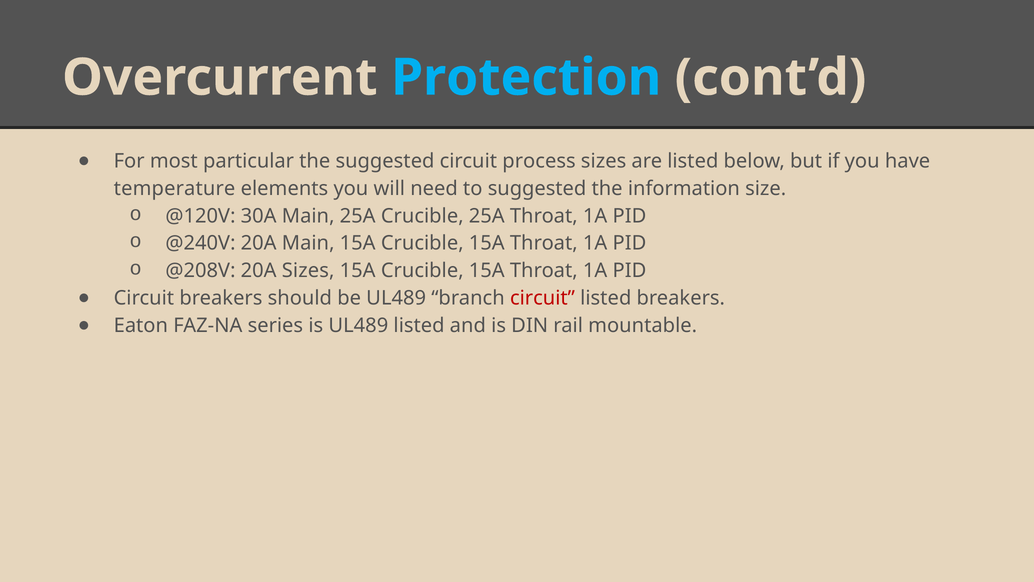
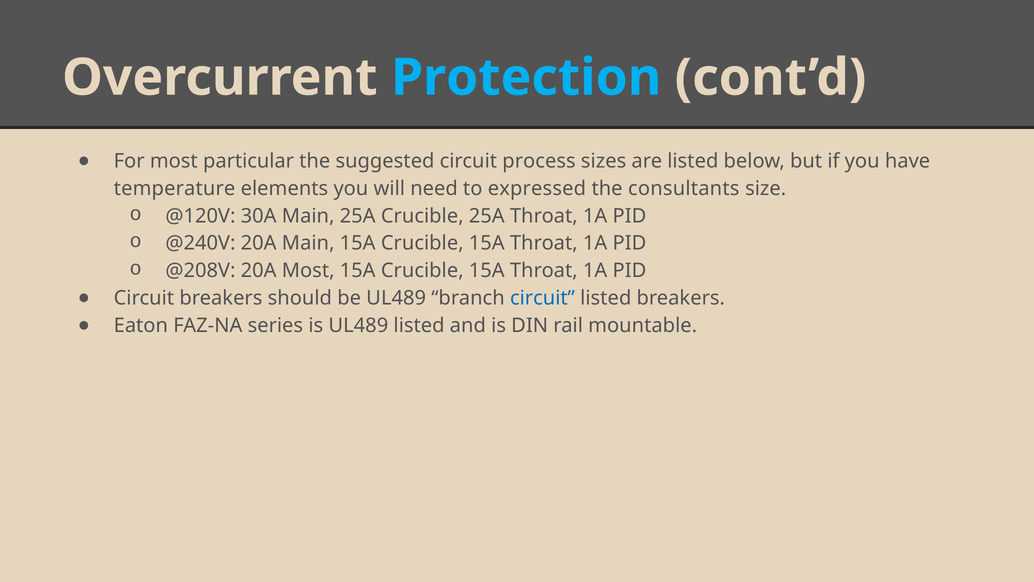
to suggested: suggested -> expressed (537, 188)
information: information -> consultants (684, 188)
20A Sizes: Sizes -> Most (308, 271)
circuit colour: red -> blue (542, 298)
